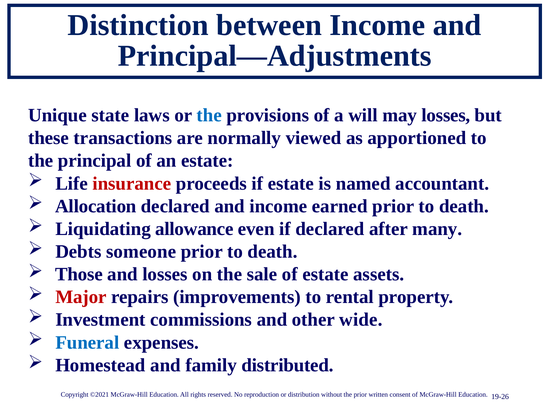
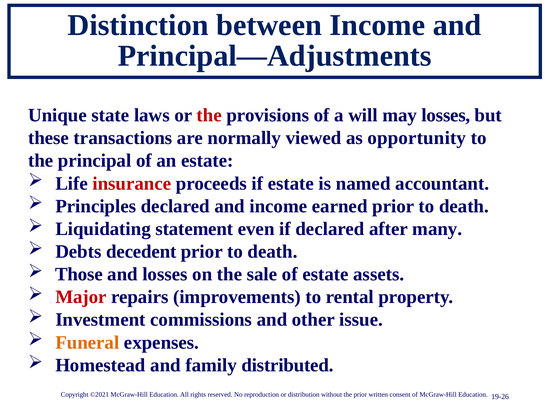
the colour: blue -> red (209, 115)
apportioned: apportioned -> opportunity (417, 138)
Allocation: Allocation -> Principles (96, 206)
allowance: allowance -> statement (194, 229)
someone: someone -> decedent (141, 251)
wide: wide -> issue (361, 320)
Funeral colour: blue -> orange (87, 342)
